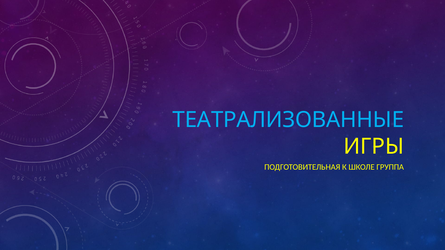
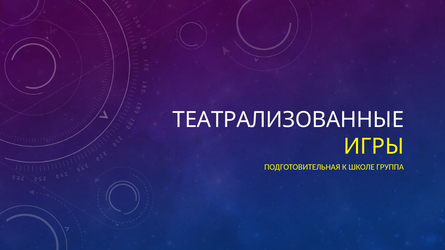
ТЕАТРАЛИЗОВАННЫЕ colour: light blue -> white (288, 120)
